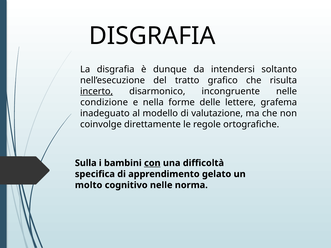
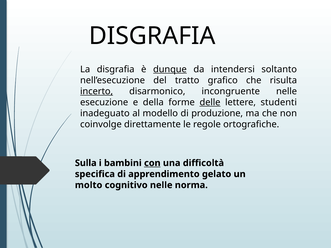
dunque underline: none -> present (170, 69)
condizione: condizione -> esecuzione (104, 102)
nella: nella -> della (153, 102)
delle underline: none -> present (210, 102)
grafema: grafema -> studenti (279, 102)
valutazione: valutazione -> produzione (217, 114)
